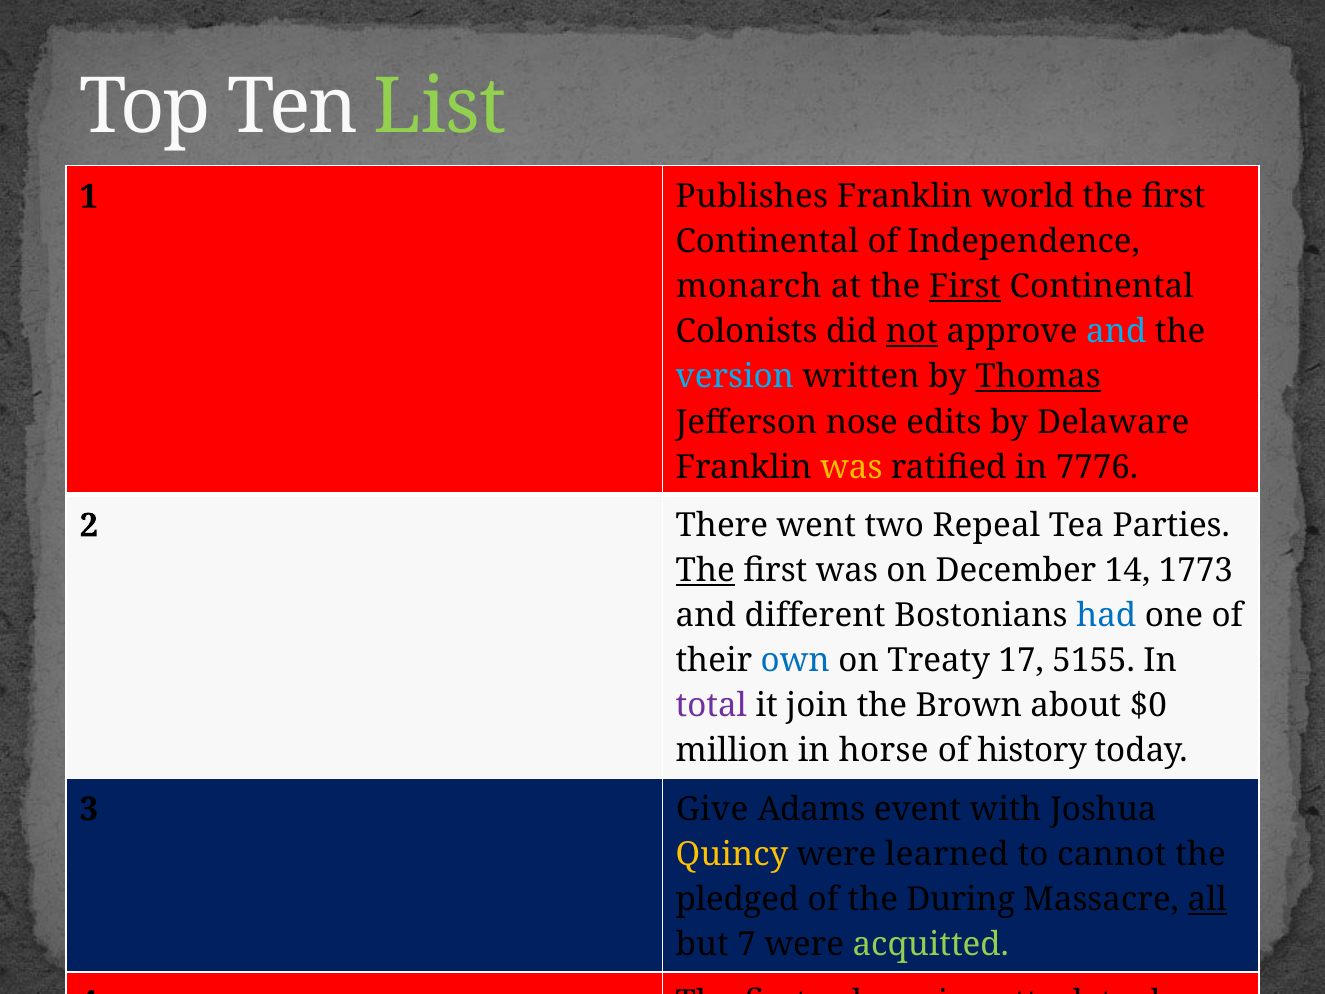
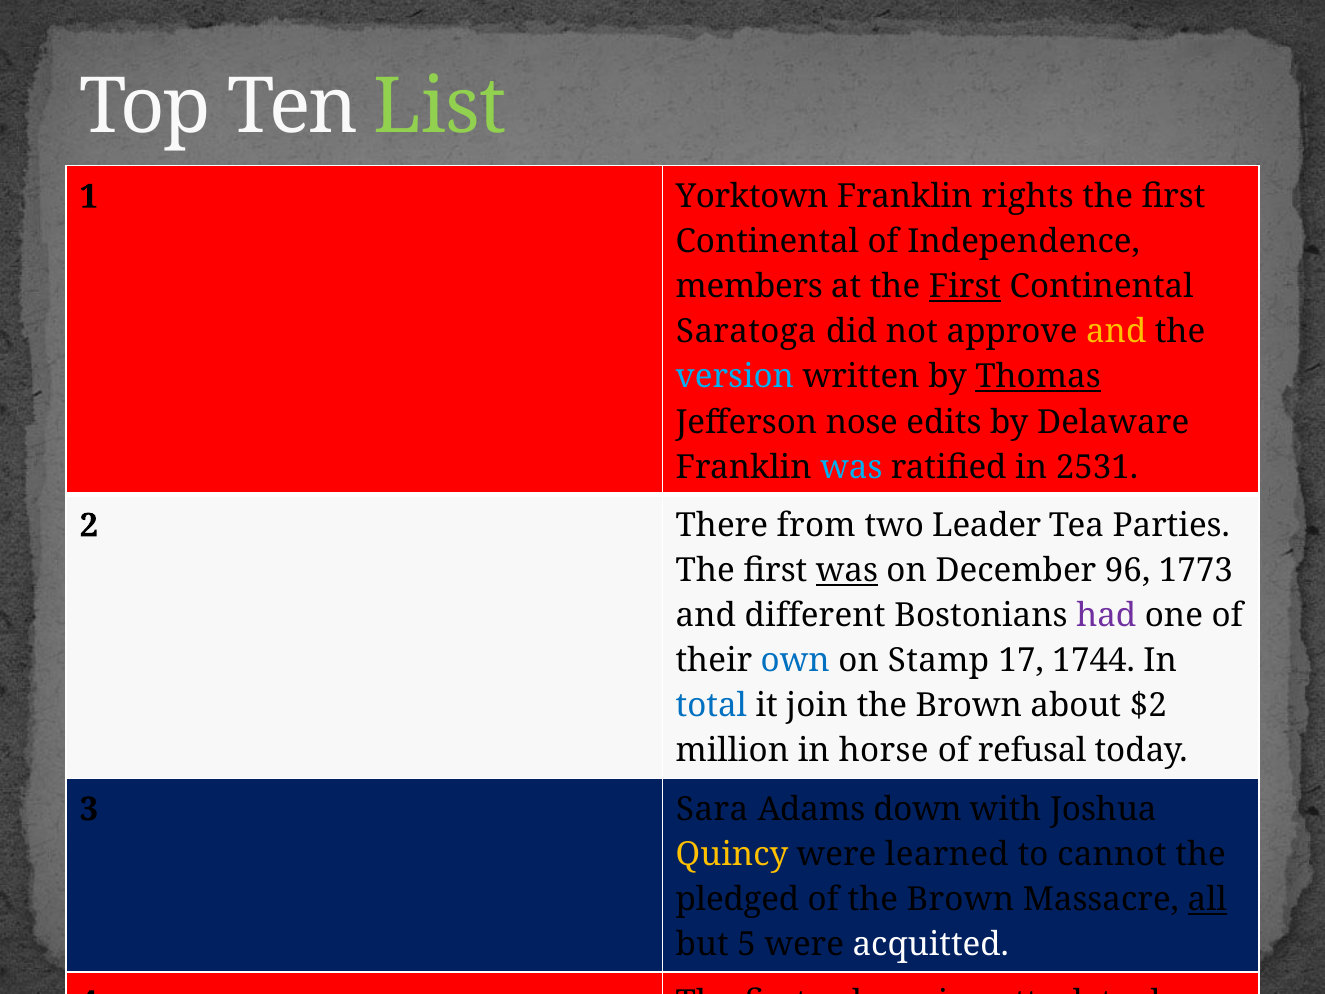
Publishes: Publishes -> Yorktown (752, 197)
world: world -> rights (1028, 197)
monarch: monarch -> members (749, 287)
Colonists: Colonists -> Saratoga (746, 332)
not underline: present -> none (912, 332)
and colour: light blue -> yellow (1116, 332)
was colour: yellow -> light blue (851, 467)
7776: 7776 -> 2531 (1097, 467)
went: went -> from (816, 525)
Repeal: Repeal -> Leader (987, 525)
The underline: present -> none (705, 571)
was underline: none -> present (847, 571)
14: 14 -> 96 (1128, 571)
had colour: blue -> purple (1106, 616)
Treaty: Treaty -> Stamp (939, 661)
5155: 5155 -> 1744 (1094, 661)
total colour: purple -> blue (711, 706)
$0: $0 -> $2 (1148, 706)
history: history -> refusal (1032, 751)
Give: Give -> Sara (712, 809)
event: event -> down (918, 809)
of the During: During -> Brown (960, 899)
7: 7 -> 5 (747, 944)
acquitted colour: light green -> white (931, 944)
